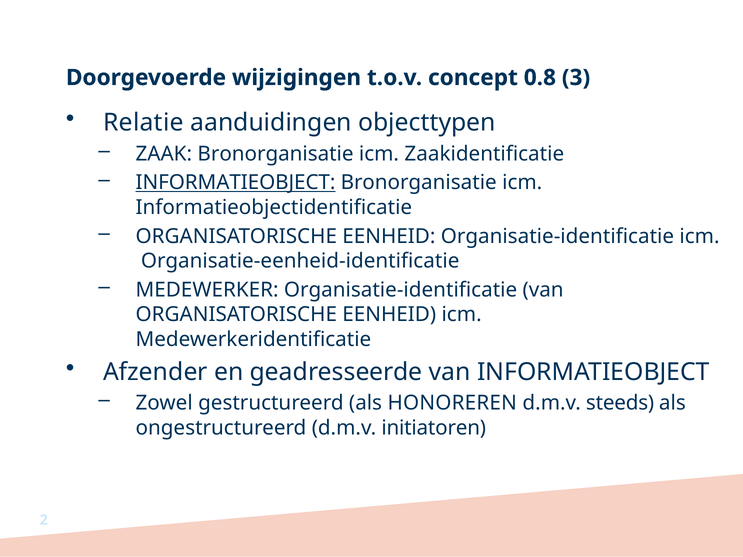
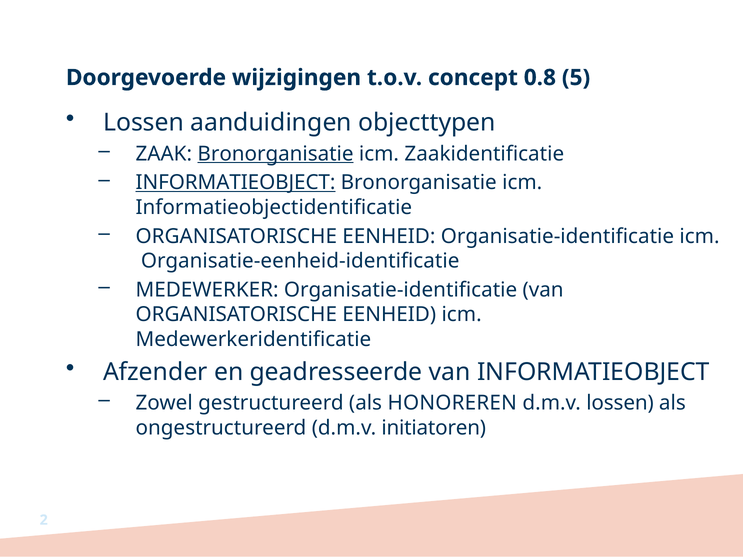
3: 3 -> 5 (576, 78)
Relatie: Relatie -> Lossen (144, 123)
Bronorganisatie underline: none -> present (276, 154)
d.m.v steeds: steeds -> lossen (620, 403)
